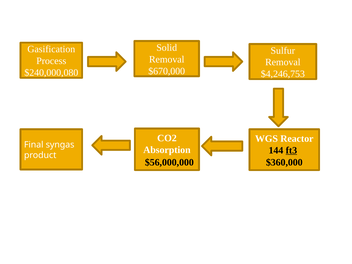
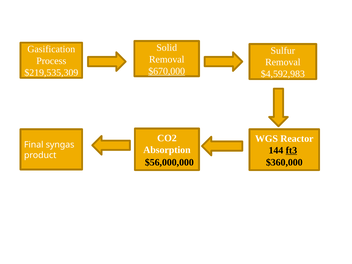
$670,000 underline: none -> present (167, 71)
$240,000,080: $240,000,080 -> $219,535,309 (51, 73)
$4,246,753: $4,246,753 -> $4,592,983 (283, 74)
